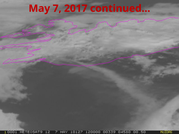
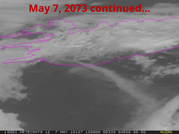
2017: 2017 -> 2073 (76, 8)
